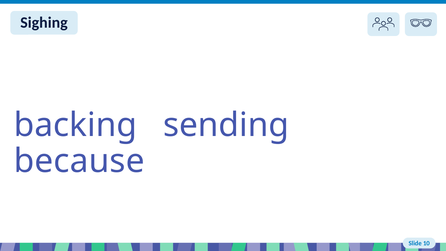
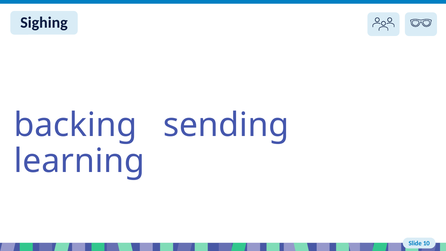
because: because -> learning (79, 161)
